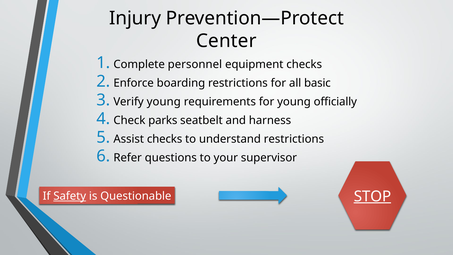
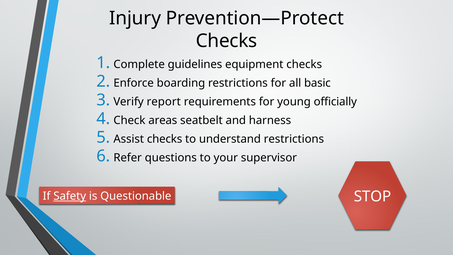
Center: Center -> Checks (227, 41)
personnel: personnel -> guidelines (195, 64)
Verify young: young -> report (164, 102)
parks: parks -> areas (163, 120)
STOP underline: present -> none (372, 196)
